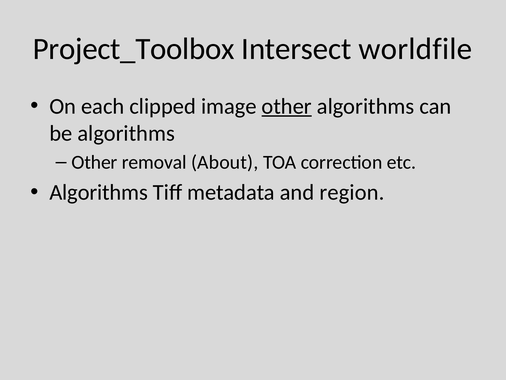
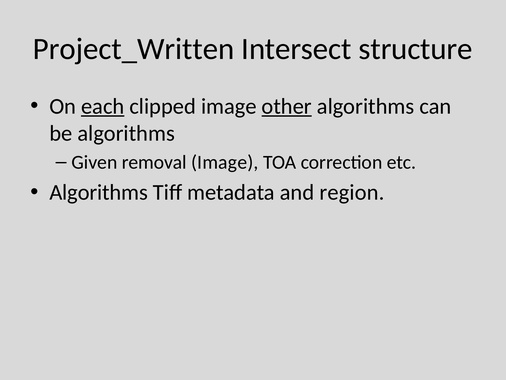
Project_Toolbox: Project_Toolbox -> Project_Written (134, 49)
worldfile: worldfile -> structure (416, 49)
each underline: none -> present (103, 106)
Other: Other -> Given (94, 162)
removal About: About -> Image (225, 162)
